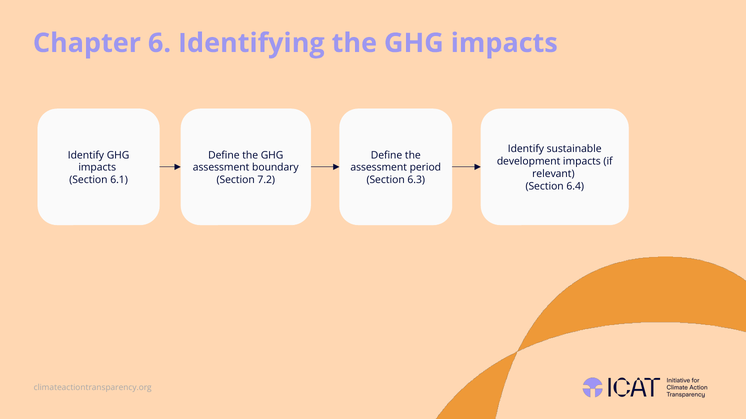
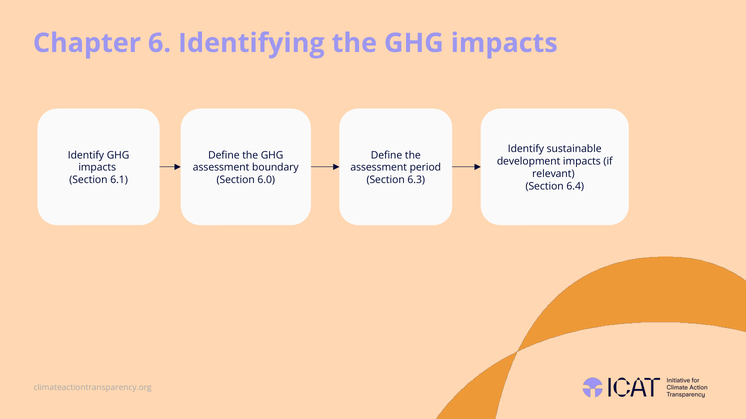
7.2: 7.2 -> 6.0 (266, 180)
